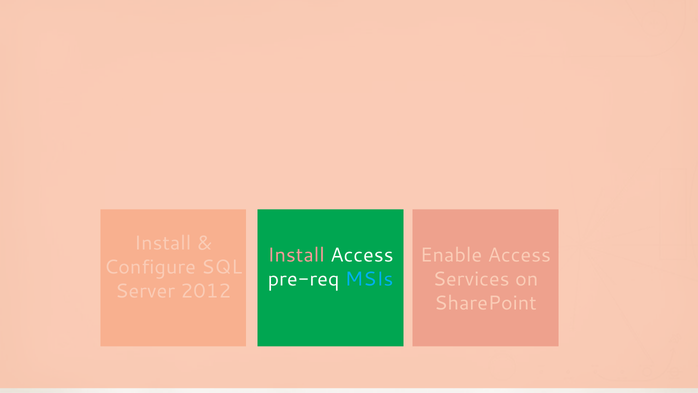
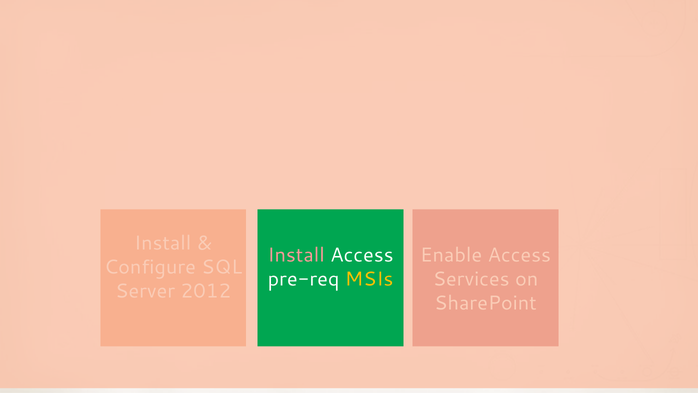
MSIs colour: light blue -> yellow (369, 279)
